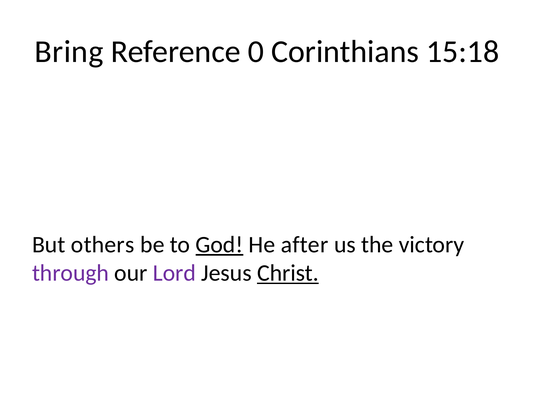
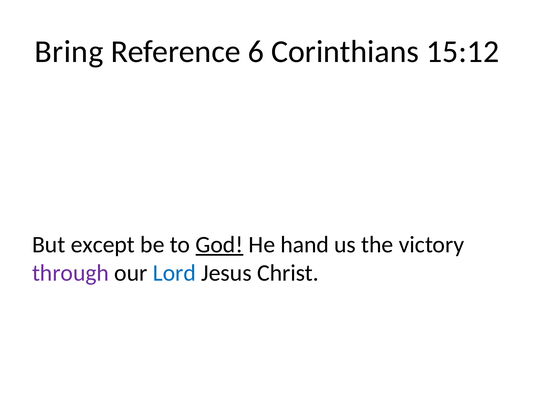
0: 0 -> 6 (256, 52)
15:18: 15:18 -> 15:12 (463, 52)
others: others -> except (103, 245)
after: after -> hand (305, 245)
Lord colour: purple -> blue (174, 273)
Christ underline: present -> none (288, 273)
